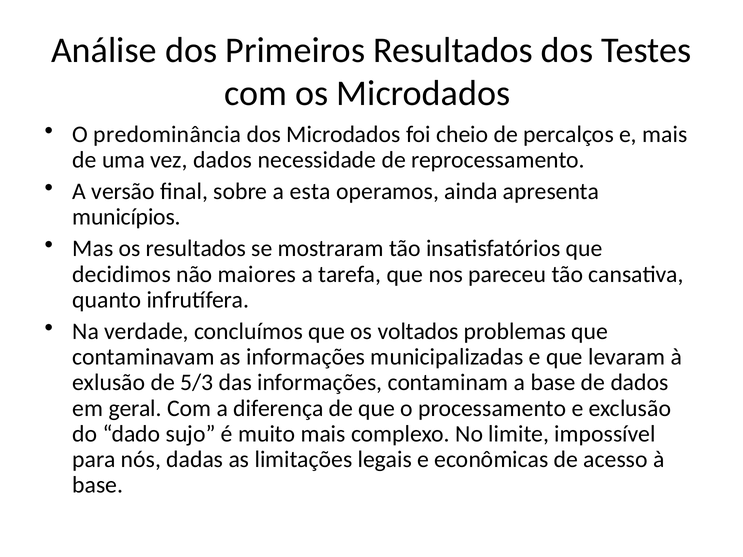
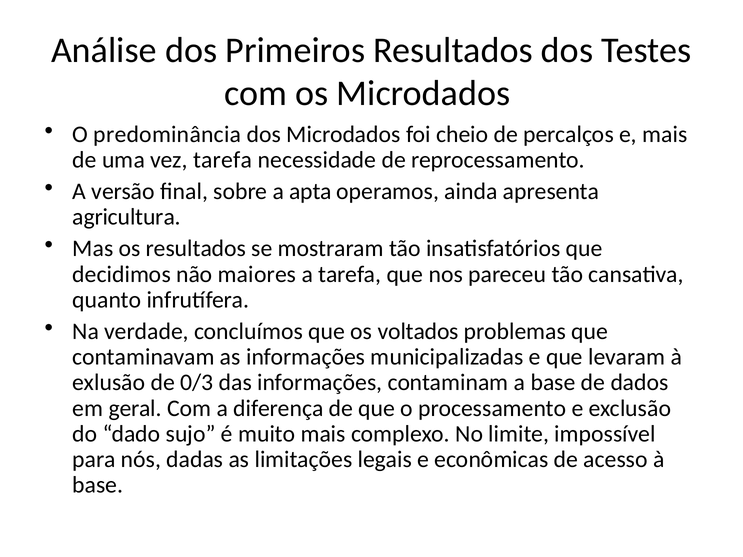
vez dados: dados -> tarefa (223, 160)
esta: esta -> apta (310, 192)
municípios: municípios -> agricultura (127, 217)
5/3: 5/3 -> 0/3 (197, 383)
